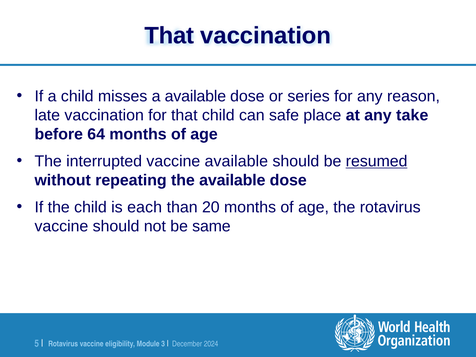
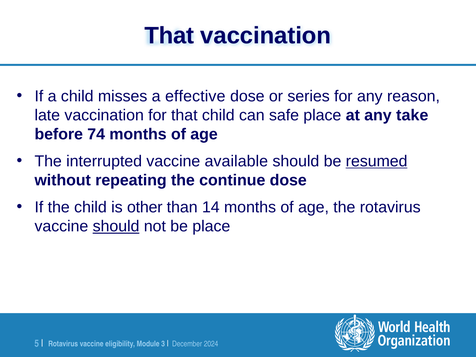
a available: available -> effective (195, 96)
64: 64 -> 74 (96, 134)
the available: available -> continue (232, 180)
each: each -> other (145, 207)
20: 20 -> 14 (211, 207)
should underline: none -> present (116, 226)
be same: same -> place (211, 226)
